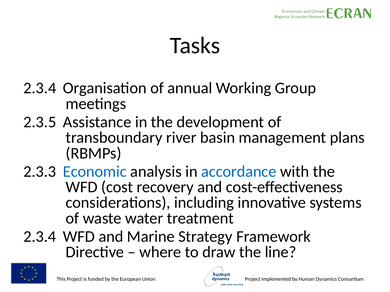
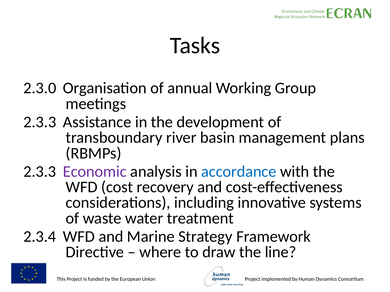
2.3.4: 2.3.4 -> 2.3.0 (40, 88)
2.3.5: 2.3.5 -> 2.3.3 (40, 122)
Economic colour: blue -> purple (95, 172)
